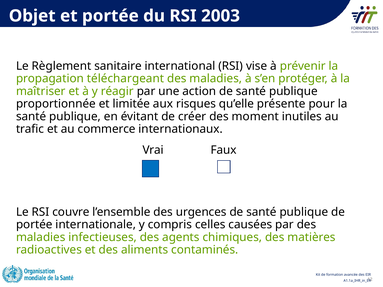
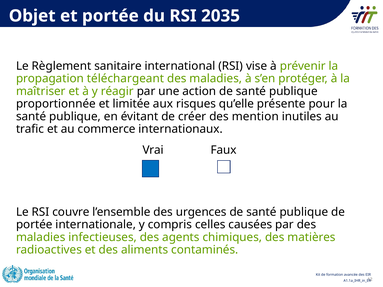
2003: 2003 -> 2035 (221, 16)
moment: moment -> mention (255, 117)
